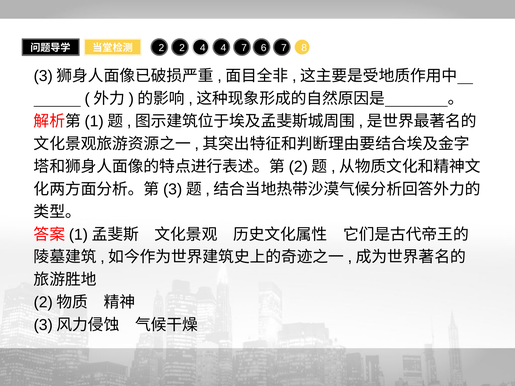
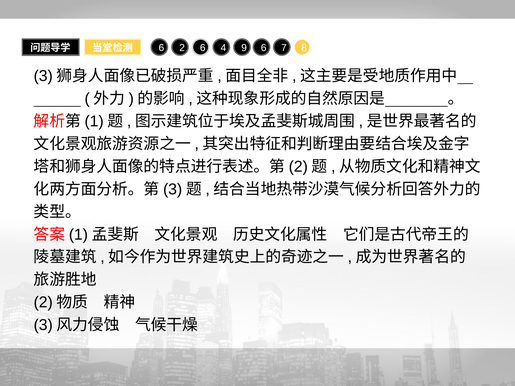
2: 2 -> 6 (161, 48)
2 4: 4 -> 6 (203, 48)
4 7: 7 -> 9 (244, 48)
